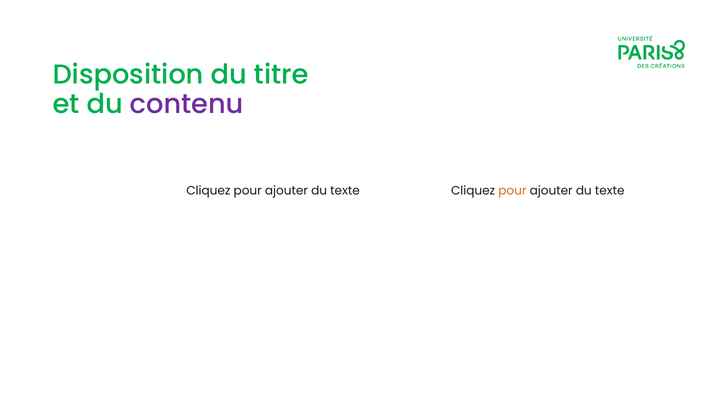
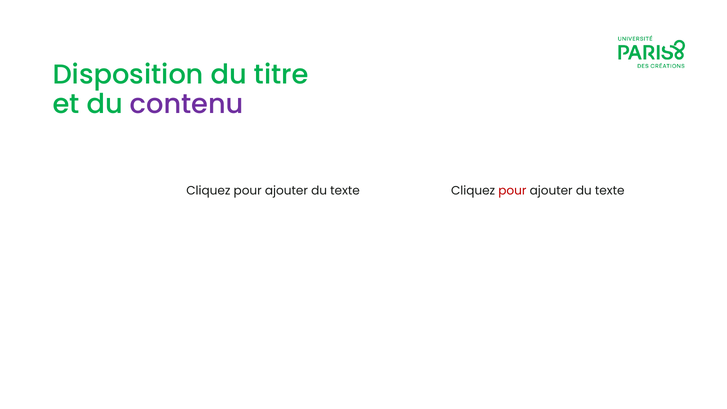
pour colour: orange -> red (512, 191)
